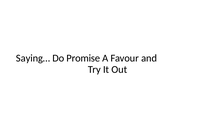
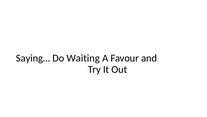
Promise: Promise -> Waiting (83, 58)
